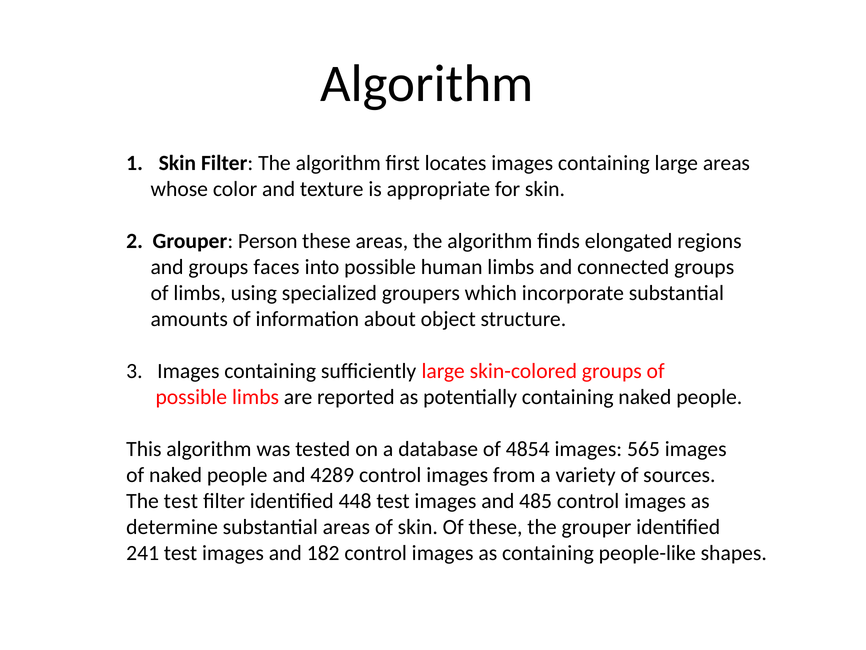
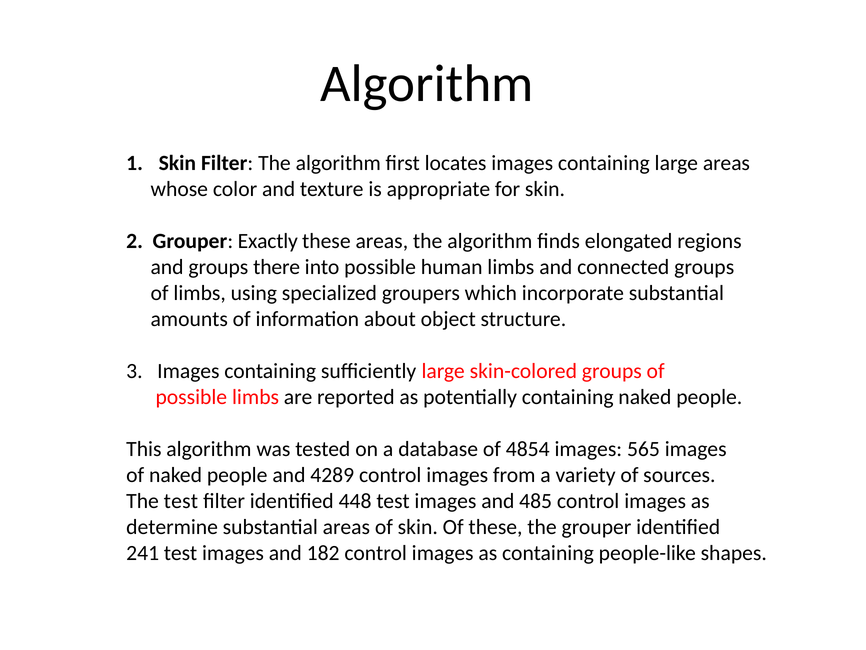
Person: Person -> Exactly (268, 241)
faces: faces -> there (277, 267)
